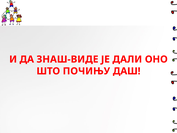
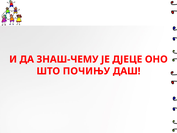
ЗНАШ-ВИДЕ: ЗНАШ-ВИДЕ -> ЗНАШ-ЧЕМУ (67, 59)
ДАЛИ: ДАЛИ -> ДЈЕЦЕ (127, 59)
